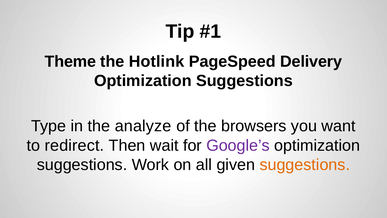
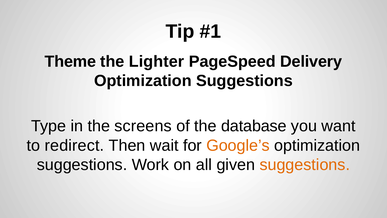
Hotlink: Hotlink -> Lighter (157, 61)
analyze: analyze -> screens (143, 126)
browsers: browsers -> database (254, 126)
Google’s colour: purple -> orange (238, 145)
